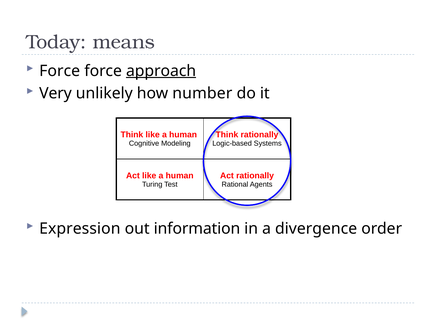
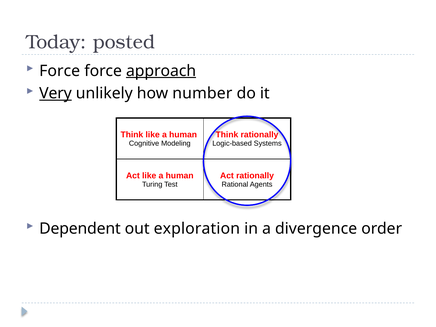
means: means -> posted (124, 42)
Very underline: none -> present (55, 93)
Expression: Expression -> Dependent (80, 228)
information: information -> exploration (197, 228)
